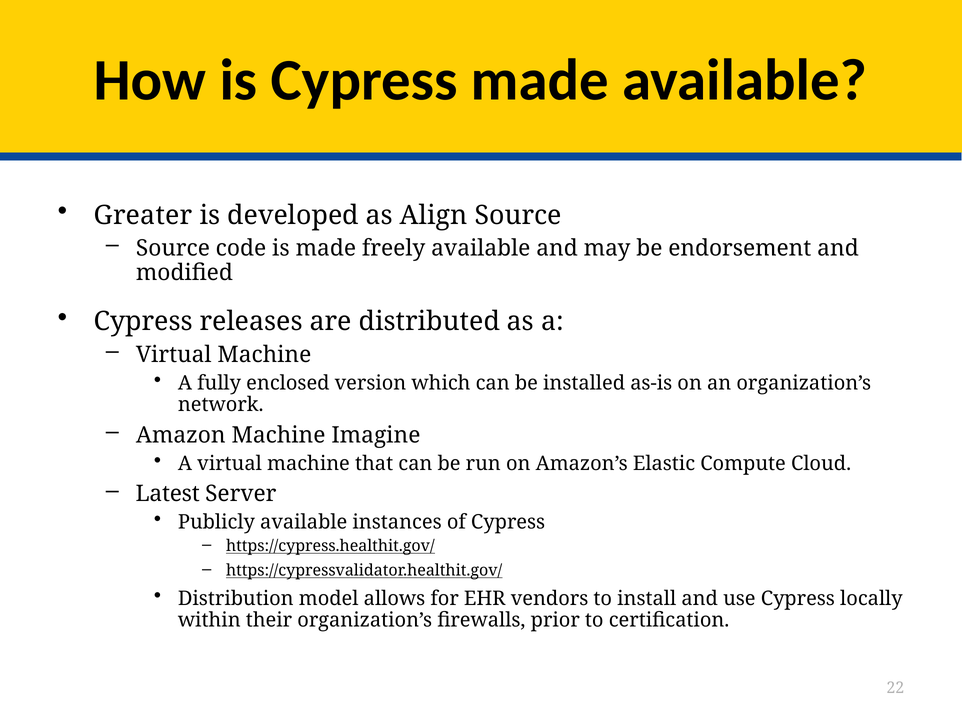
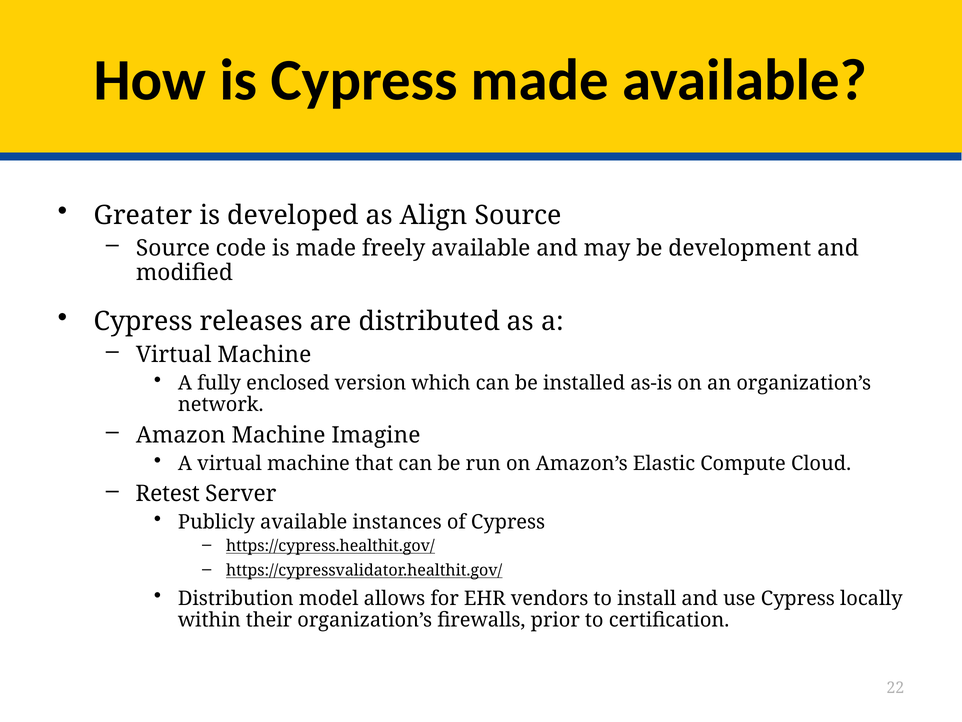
endorsement: endorsement -> development (740, 248)
Latest: Latest -> Retest (168, 493)
